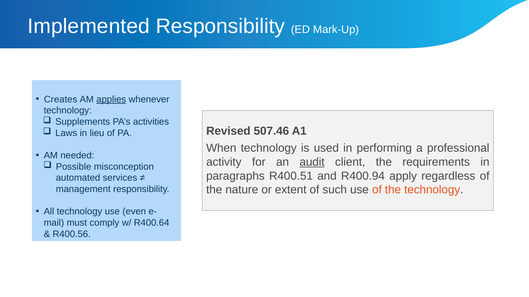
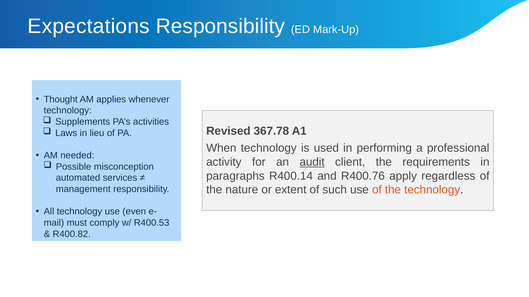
Implemented: Implemented -> Expectations (89, 26)
Creates: Creates -> Thought (61, 99)
applies underline: present -> none (111, 99)
507.46: 507.46 -> 367.78 (271, 131)
R400.51: R400.51 -> R400.14 (291, 176)
R400.94: R400.94 -> R400.76 (363, 176)
R400.64: R400.64 -> R400.53 (152, 223)
R400.56: R400.56 -> R400.82 (72, 234)
